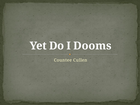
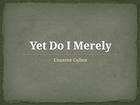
Dooms: Dooms -> Merely (92, 46)
